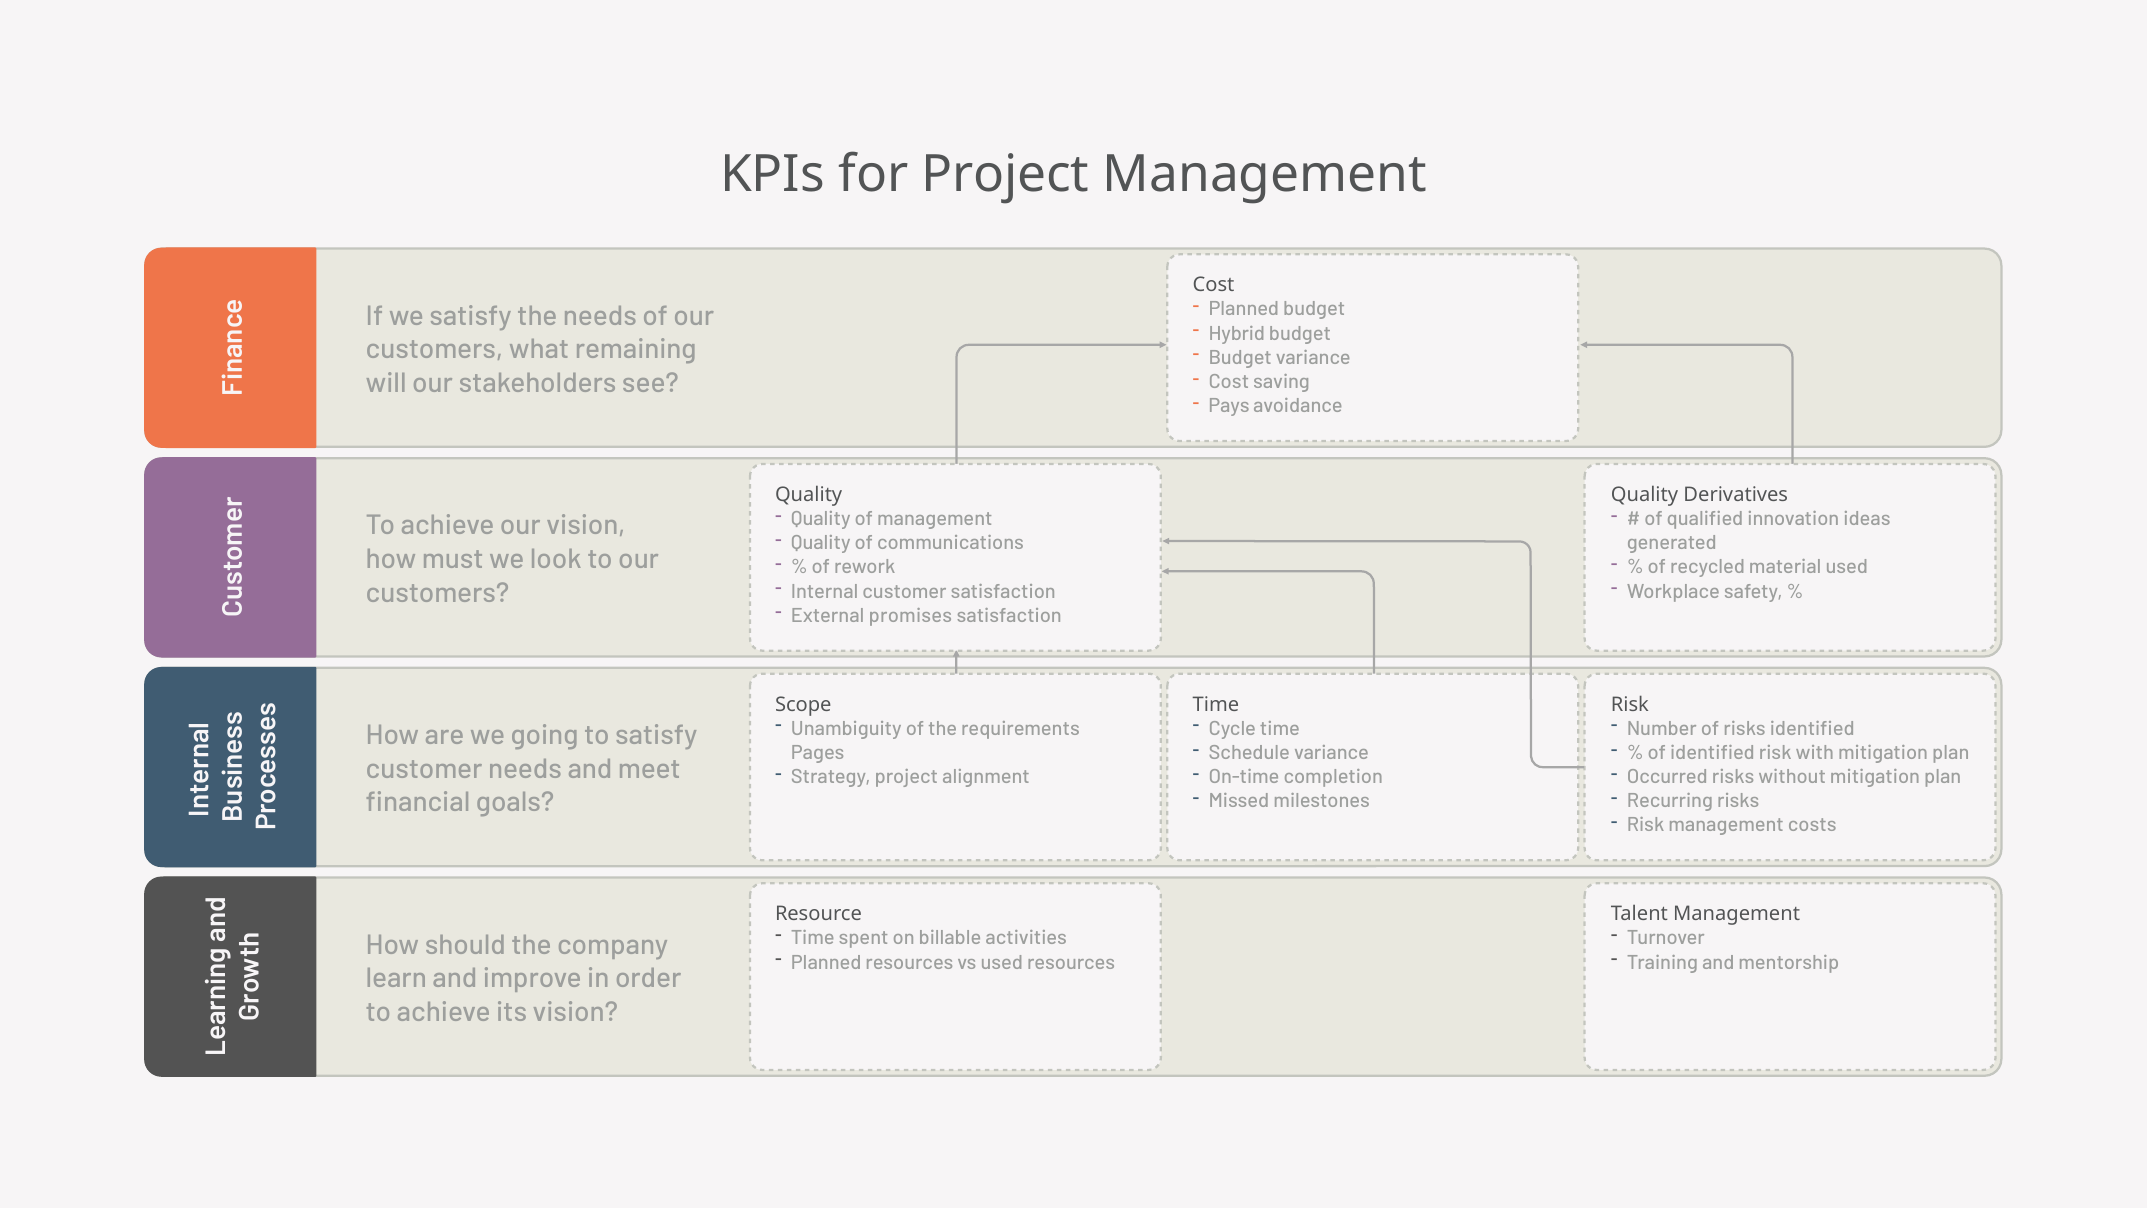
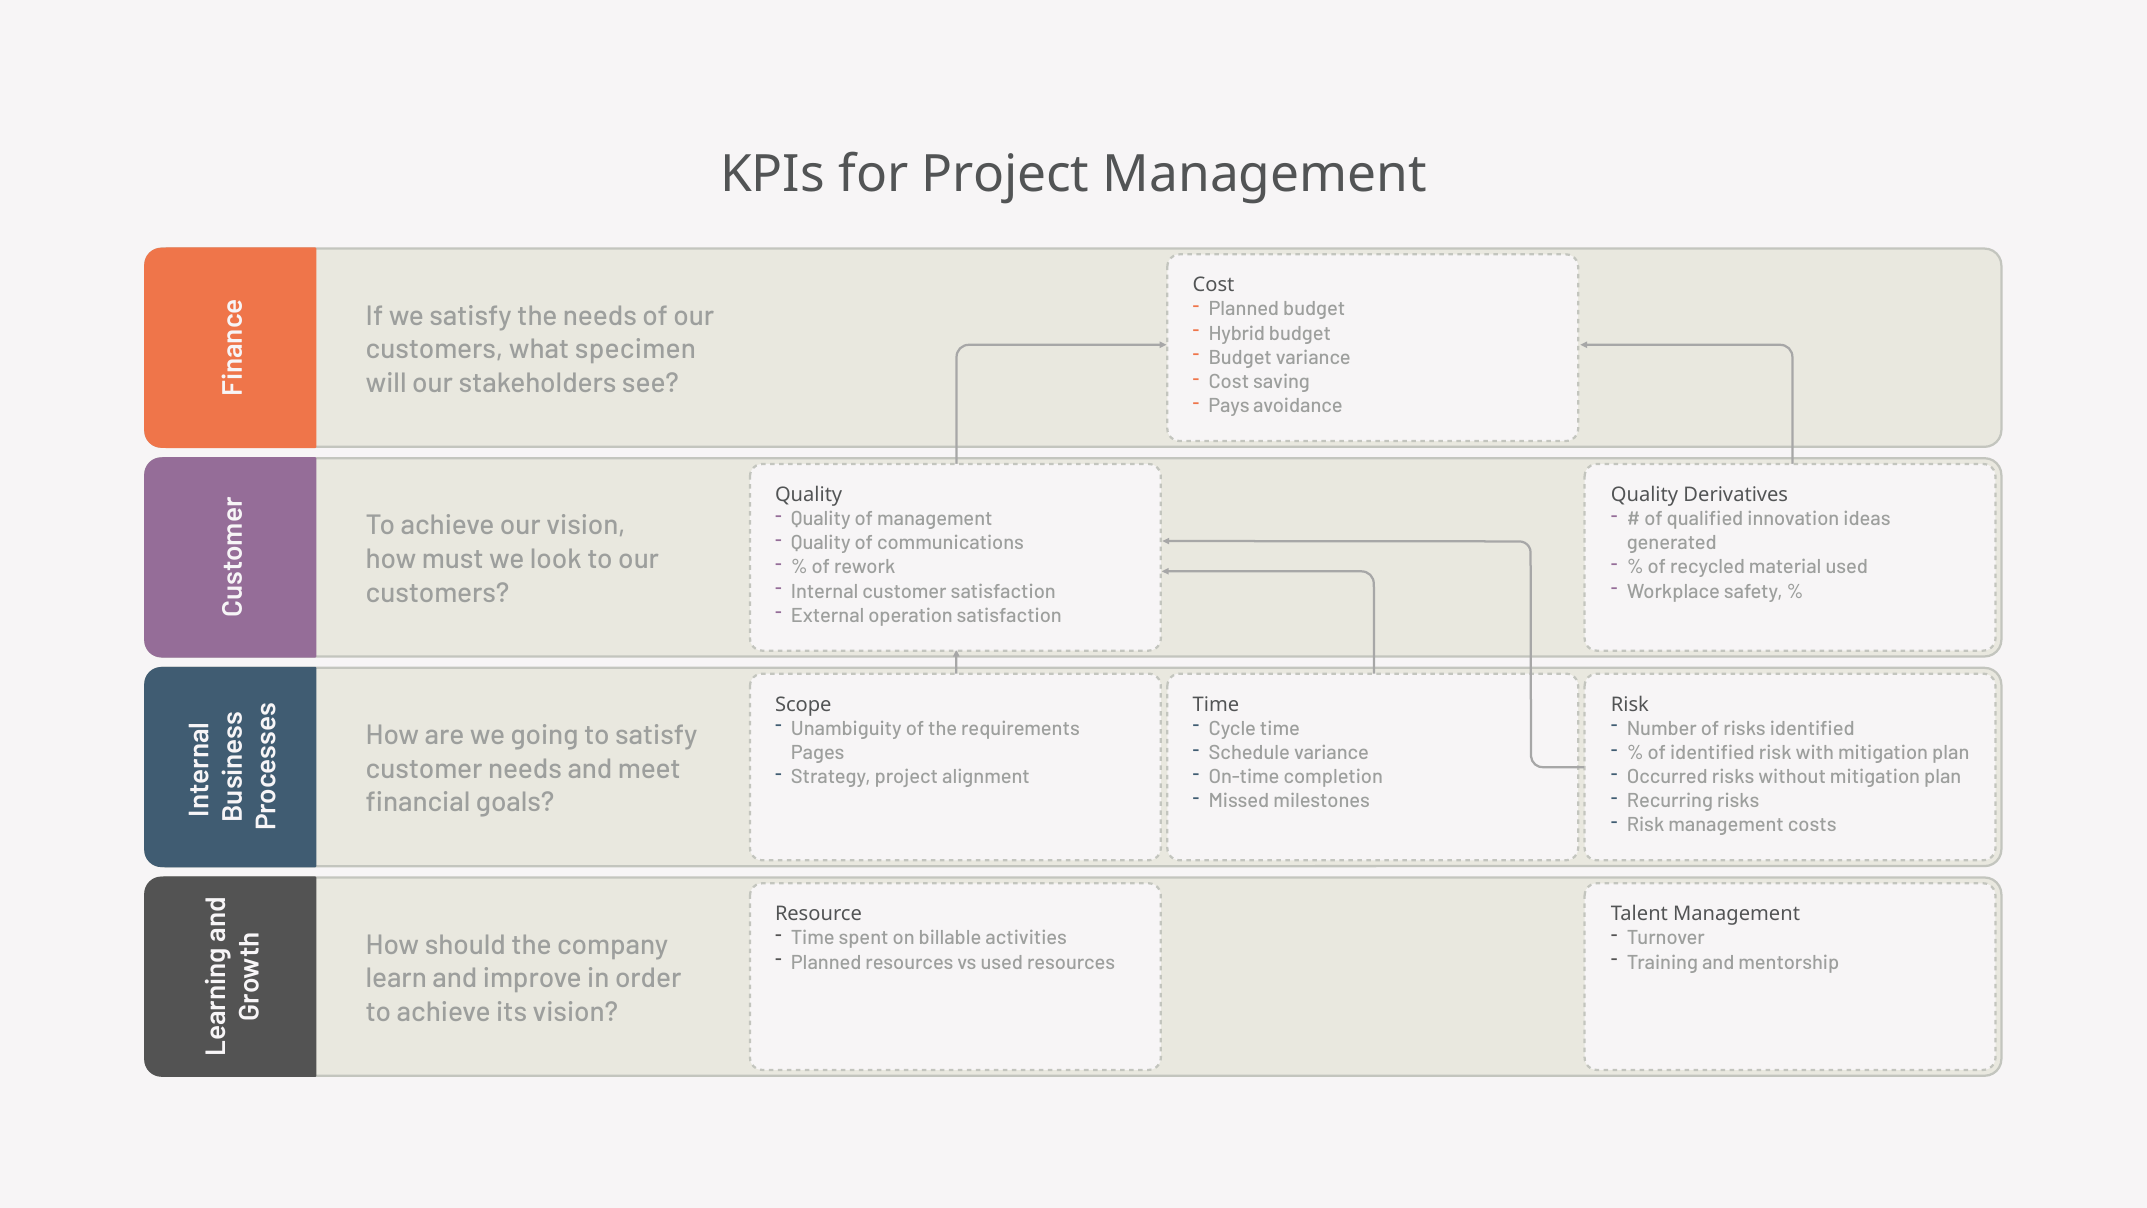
remaining: remaining -> specimen (635, 350)
promises: promises -> operation (911, 615)
